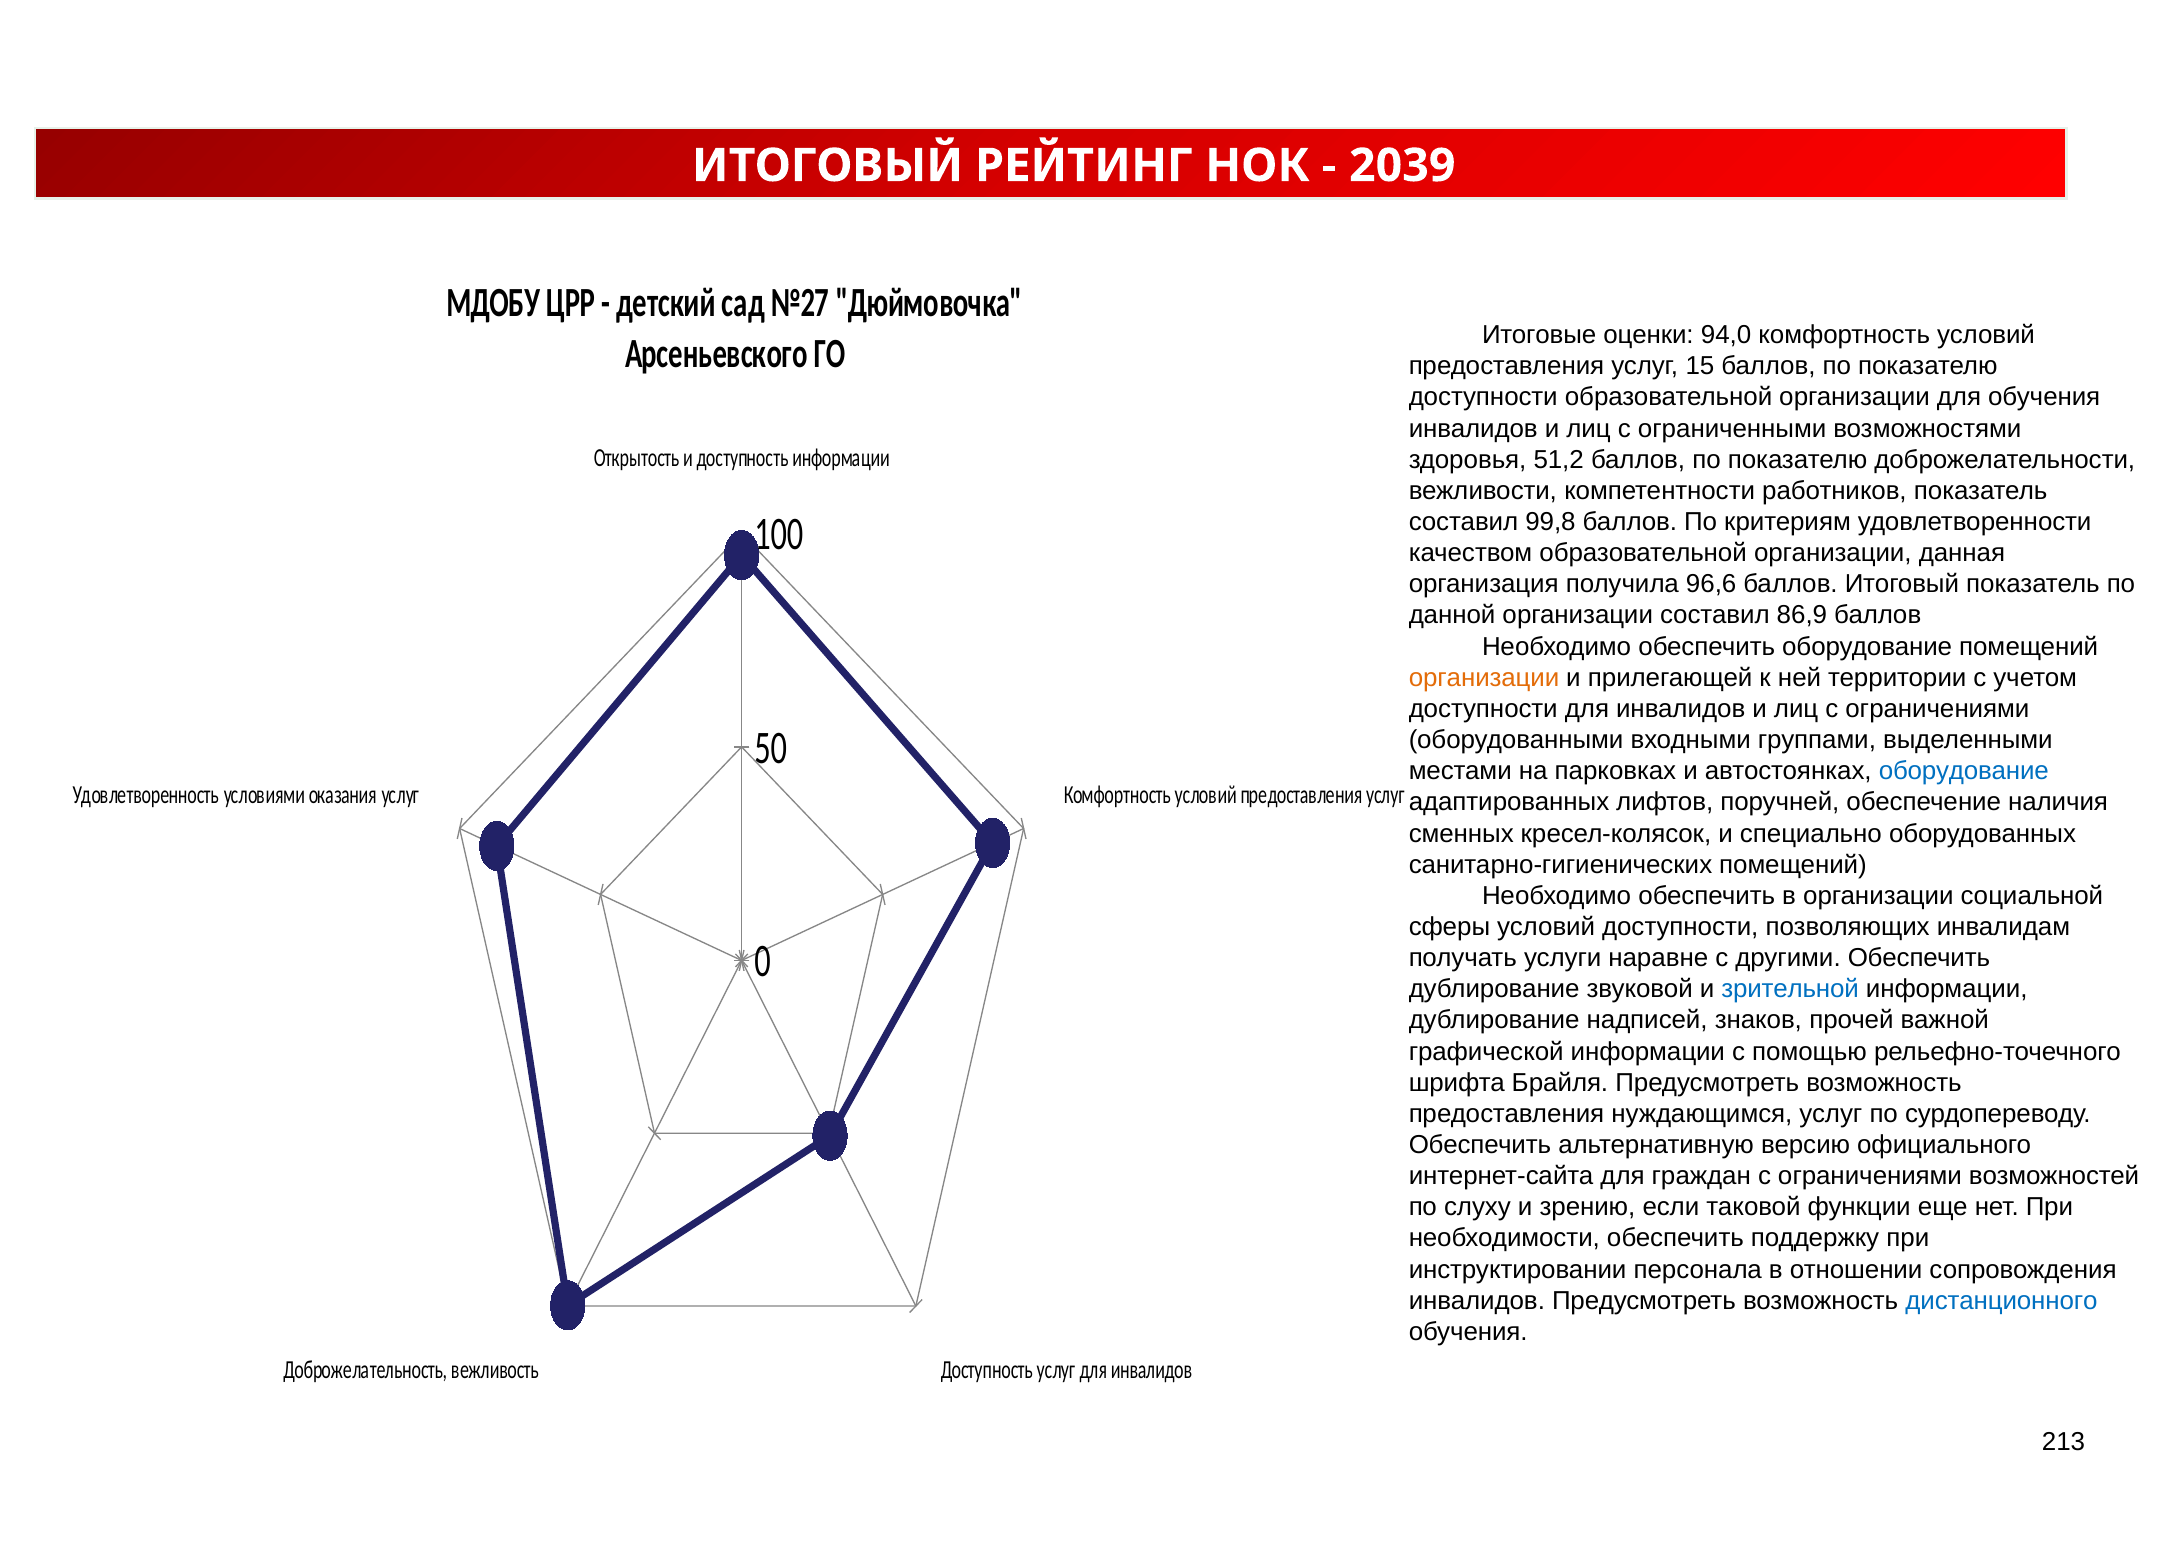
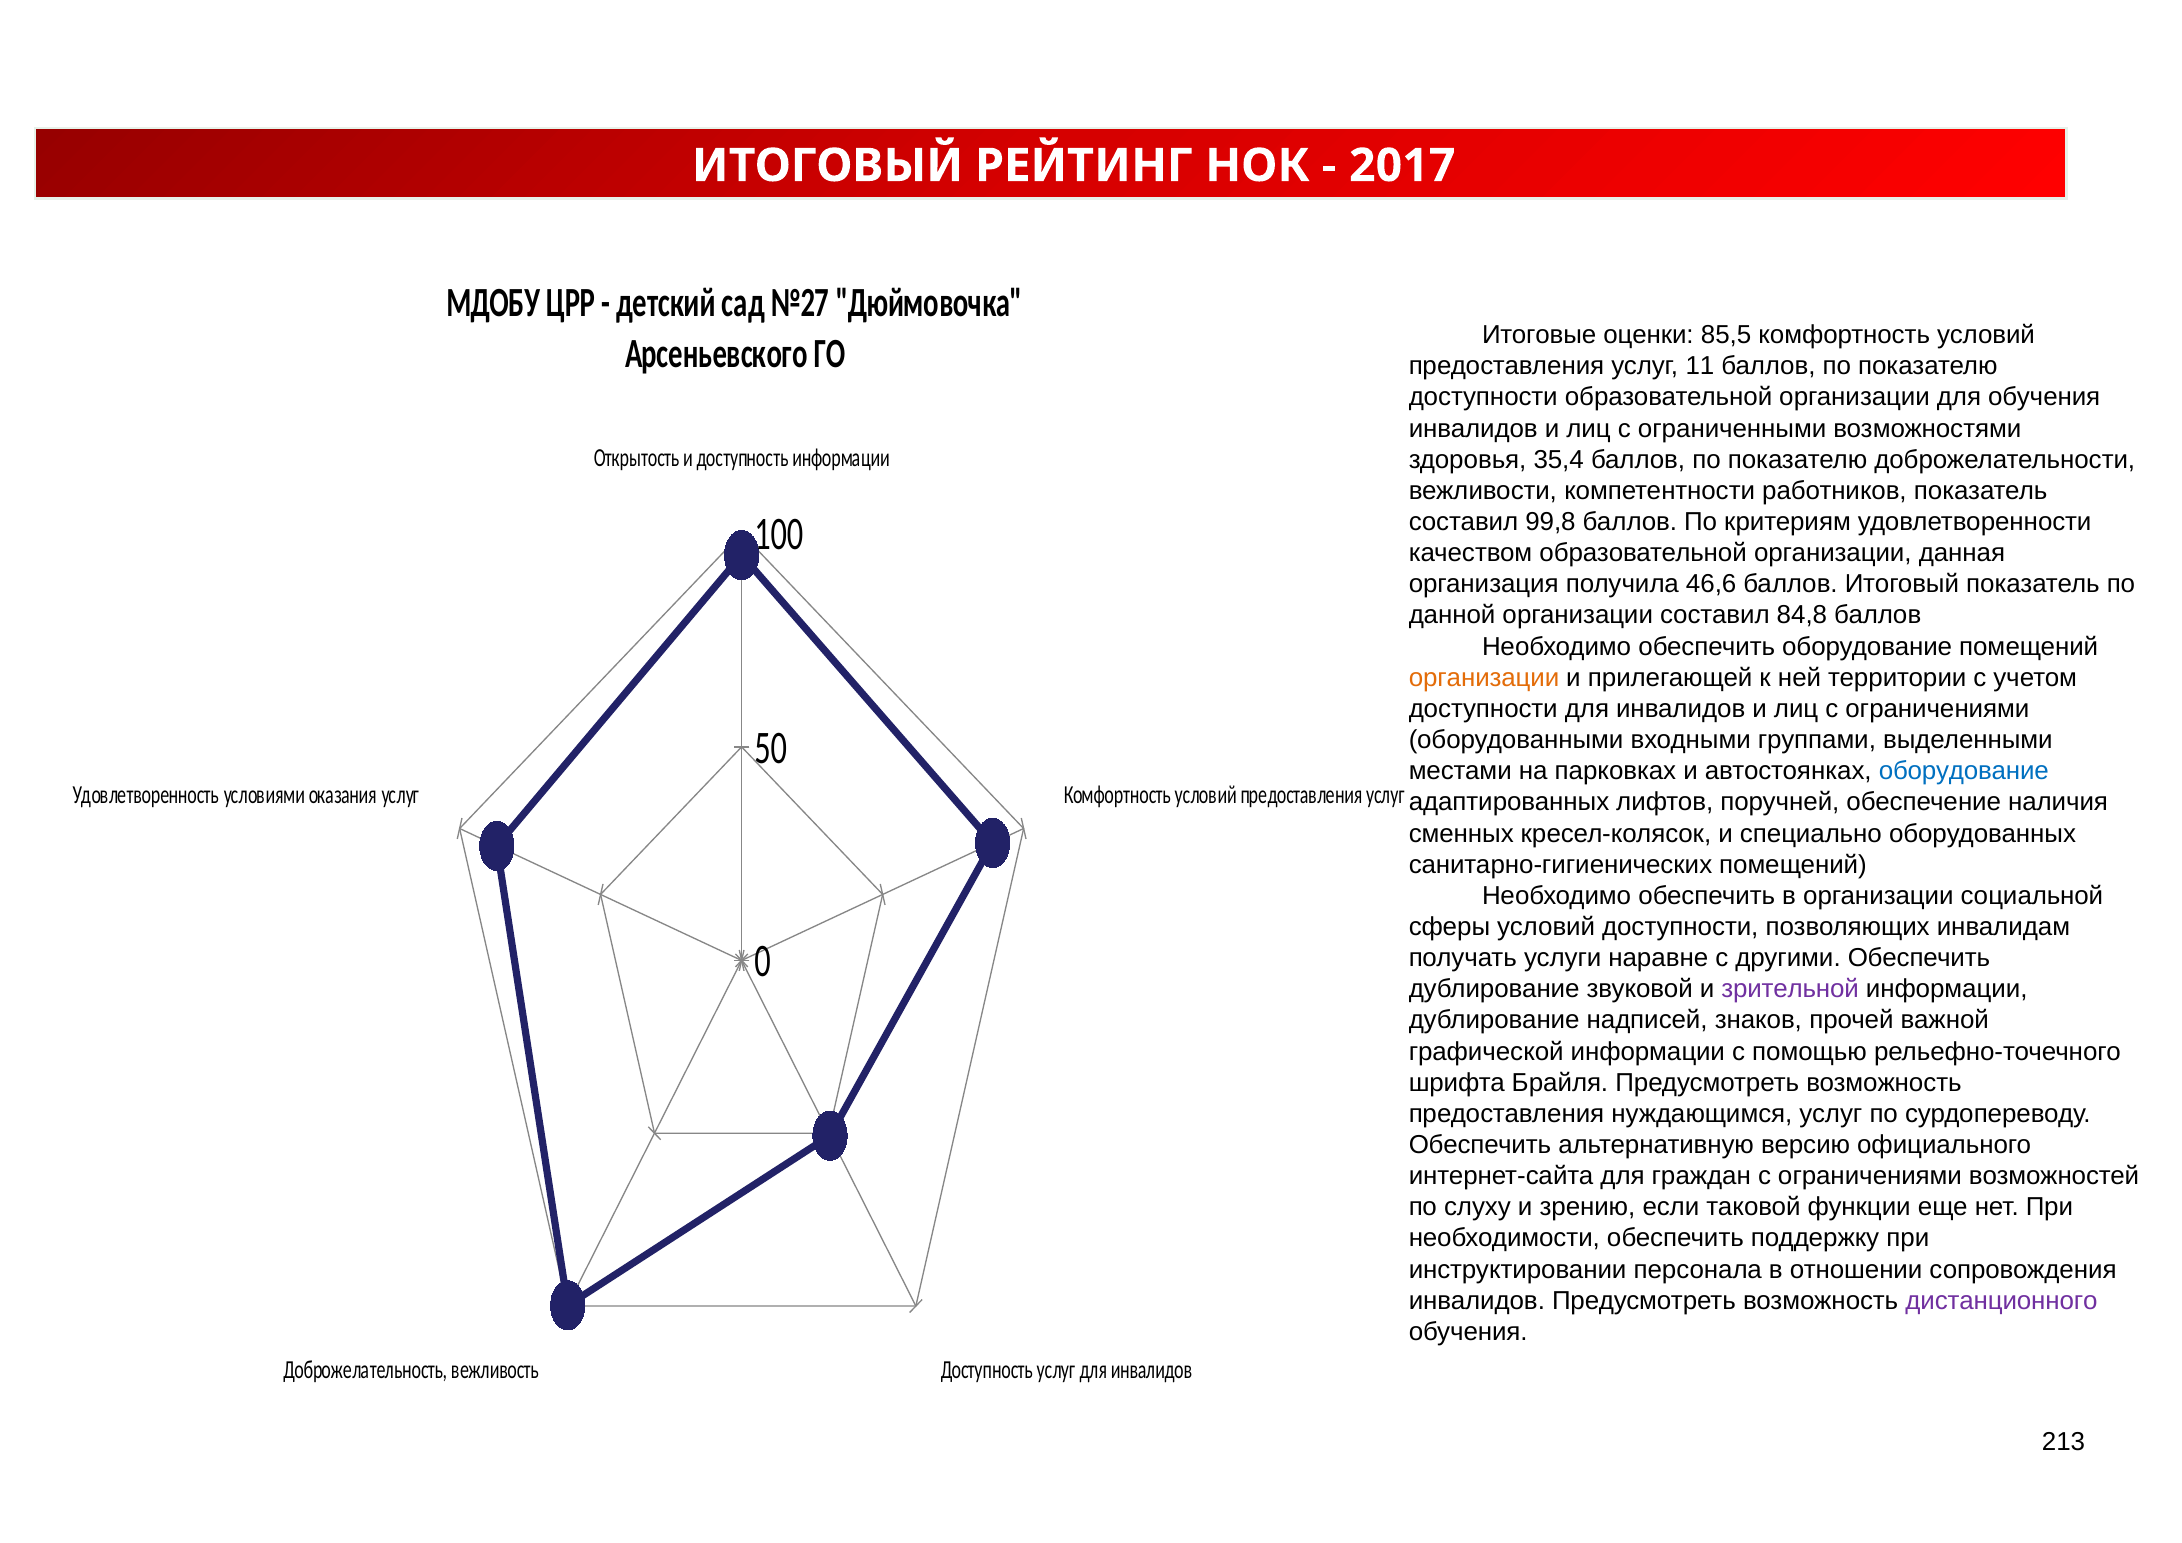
2039: 2039 -> 2017 (1402, 166)
94,0: 94,0 -> 85,5 (1726, 335)
15: 15 -> 11 (1700, 366)
51,2: 51,2 -> 35,4 (1559, 460)
96,6: 96,6 -> 46,6 (1711, 584)
86,9: 86,9 -> 84,8 (1802, 615)
зрительной colour: blue -> purple (1790, 989)
дистанционного colour: blue -> purple (2001, 1301)
